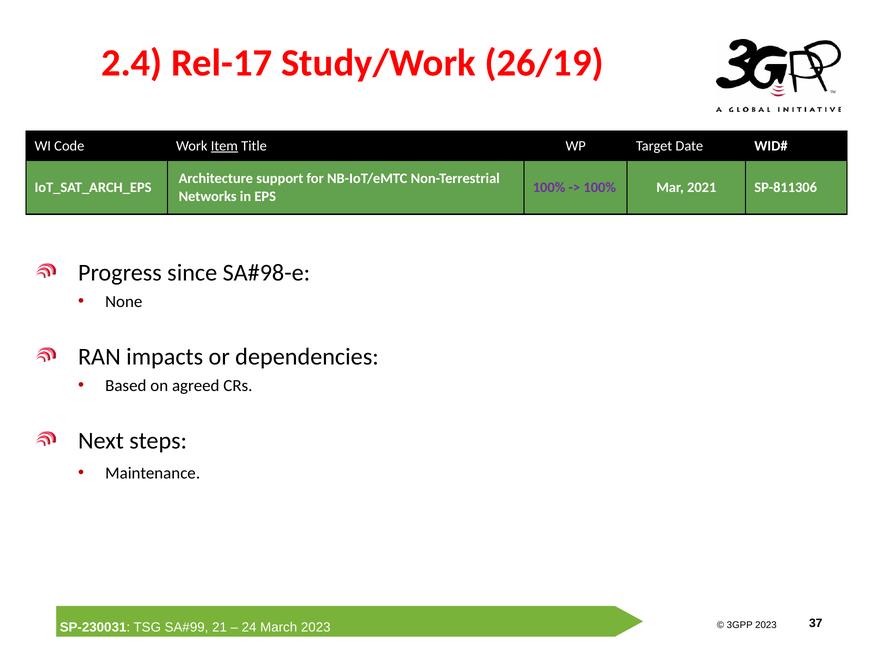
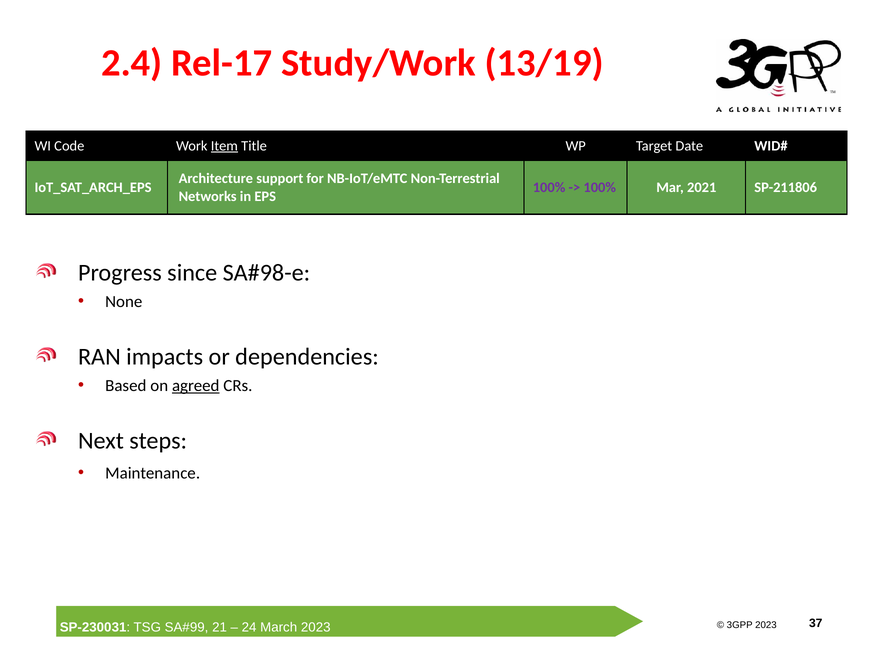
26/19: 26/19 -> 13/19 (544, 63)
SP-811306: SP-811306 -> SP-211806 (786, 188)
agreed underline: none -> present (196, 386)
